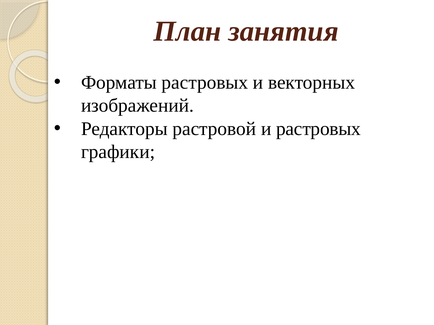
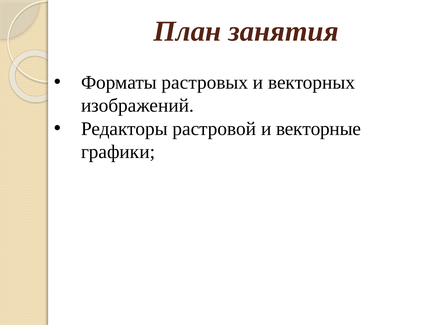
и растровых: растровых -> векторные (319, 129)
